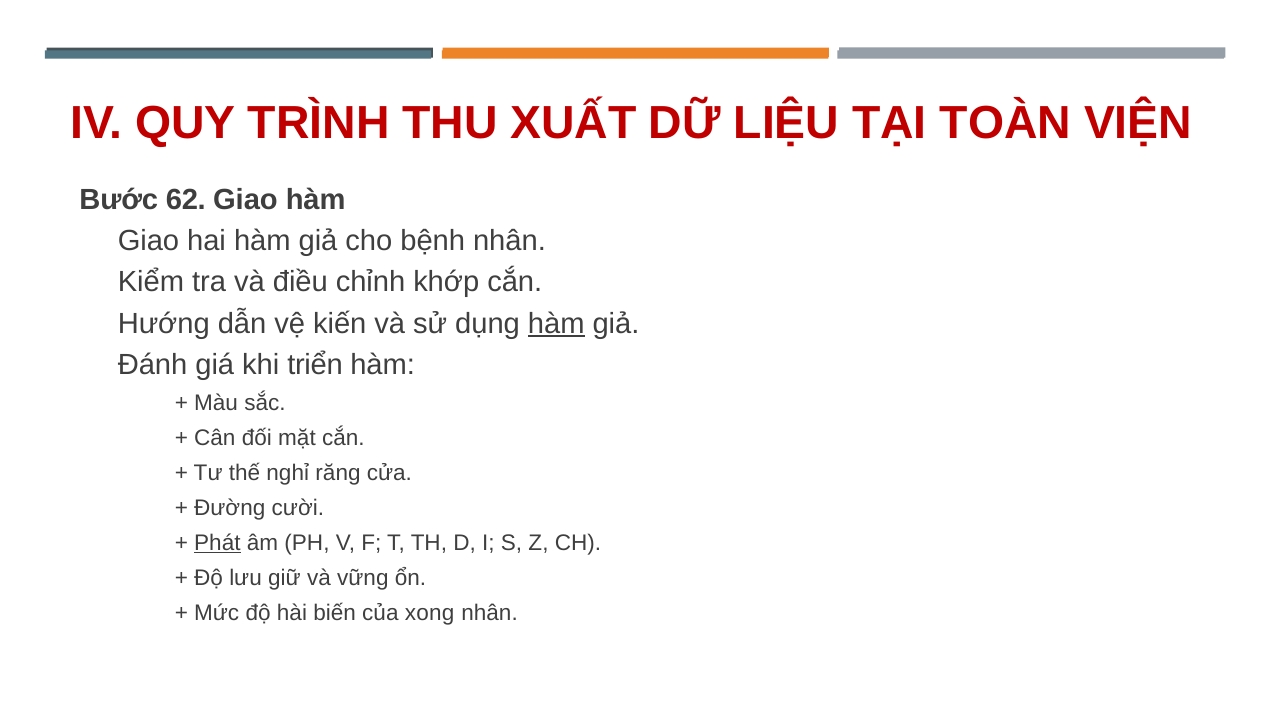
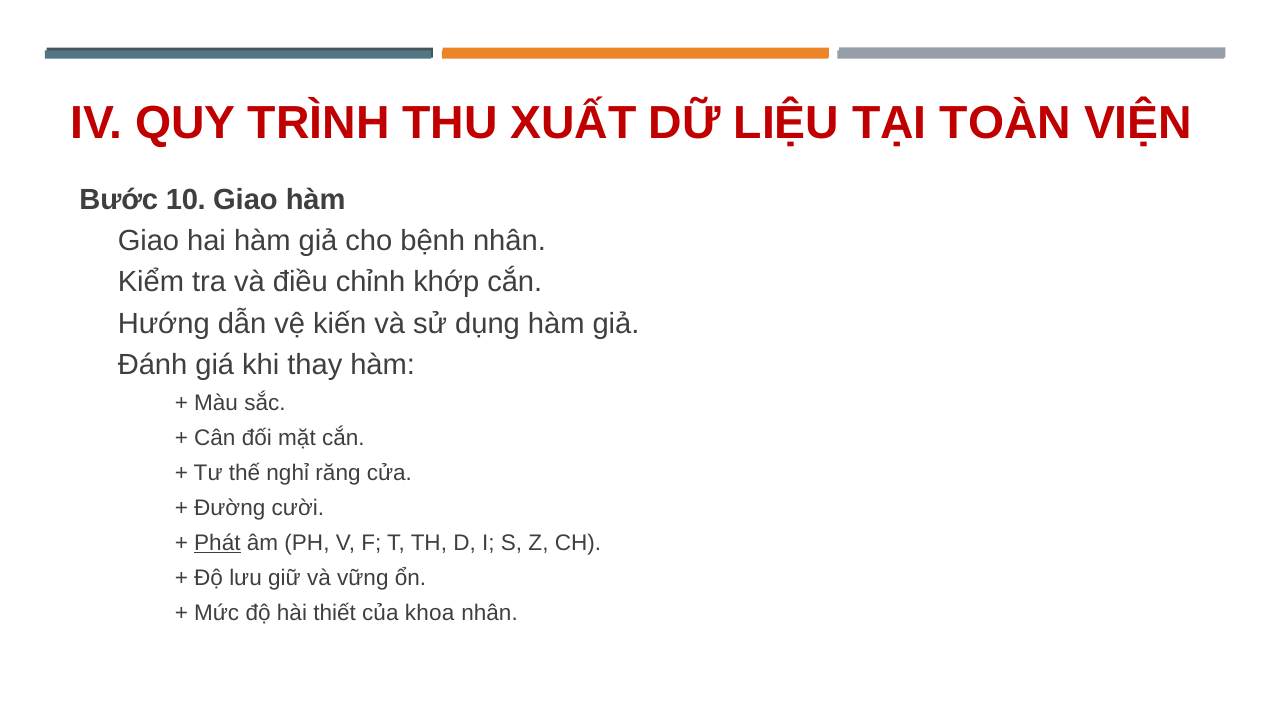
62: 62 -> 10 (186, 200)
hàm underline: present -> none (556, 324)
triển: triển -> thay (315, 365)
biến: biến -> thiết (335, 614)
xong: xong -> khoa (430, 614)
